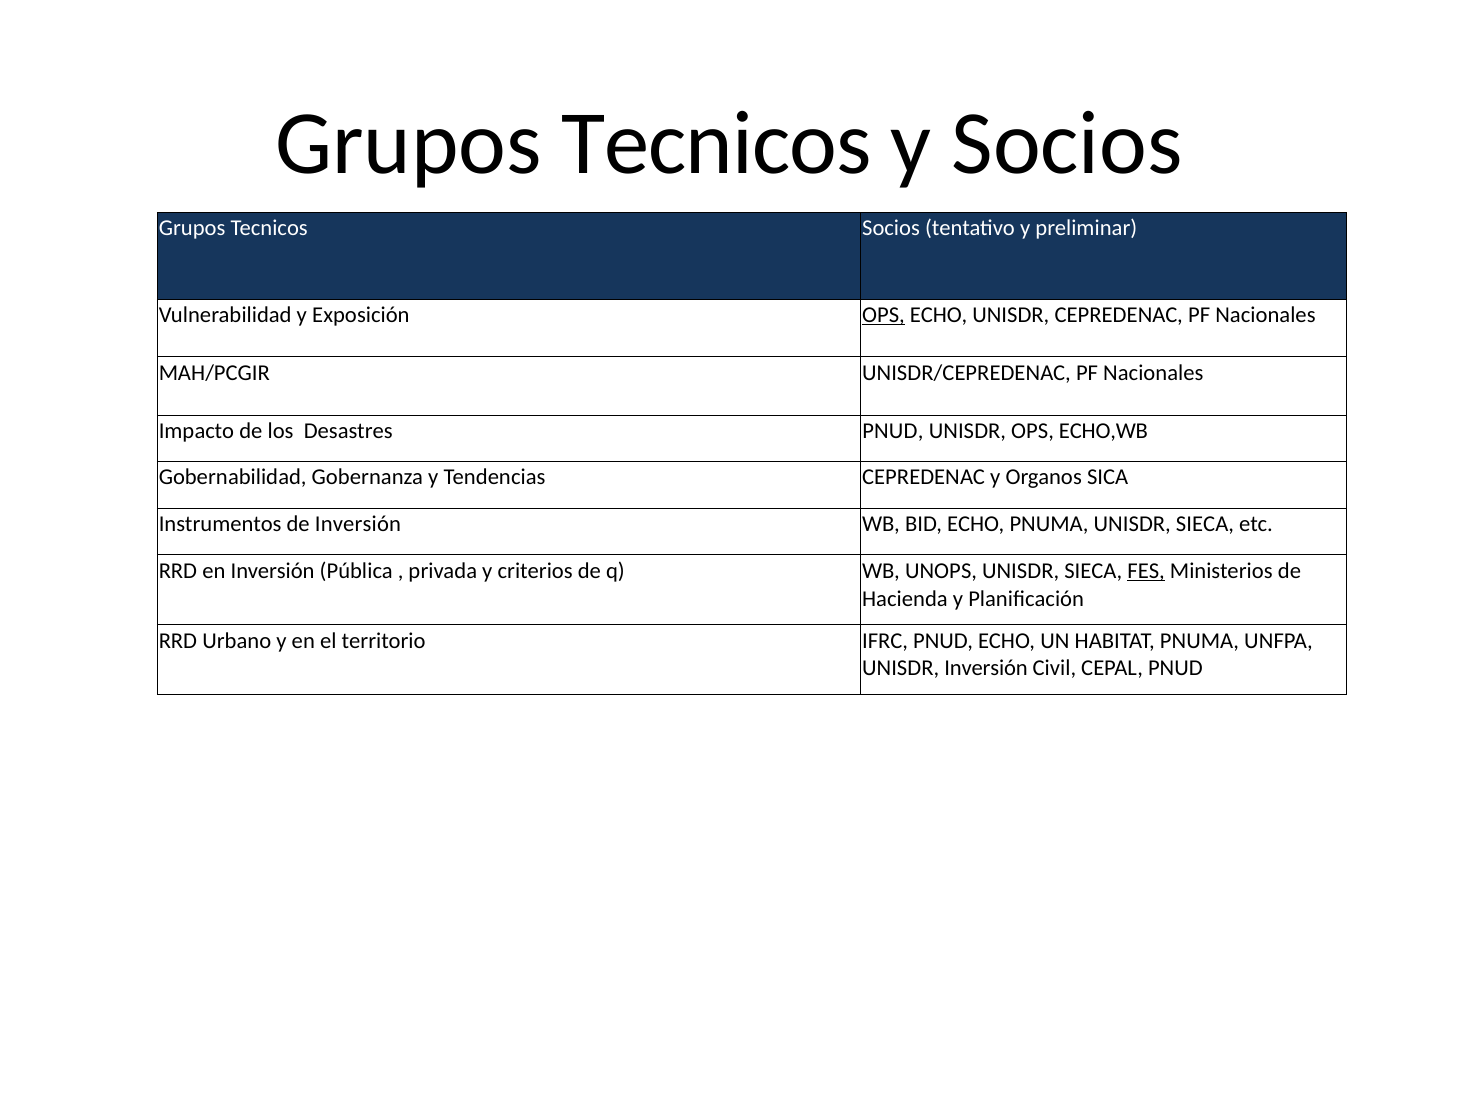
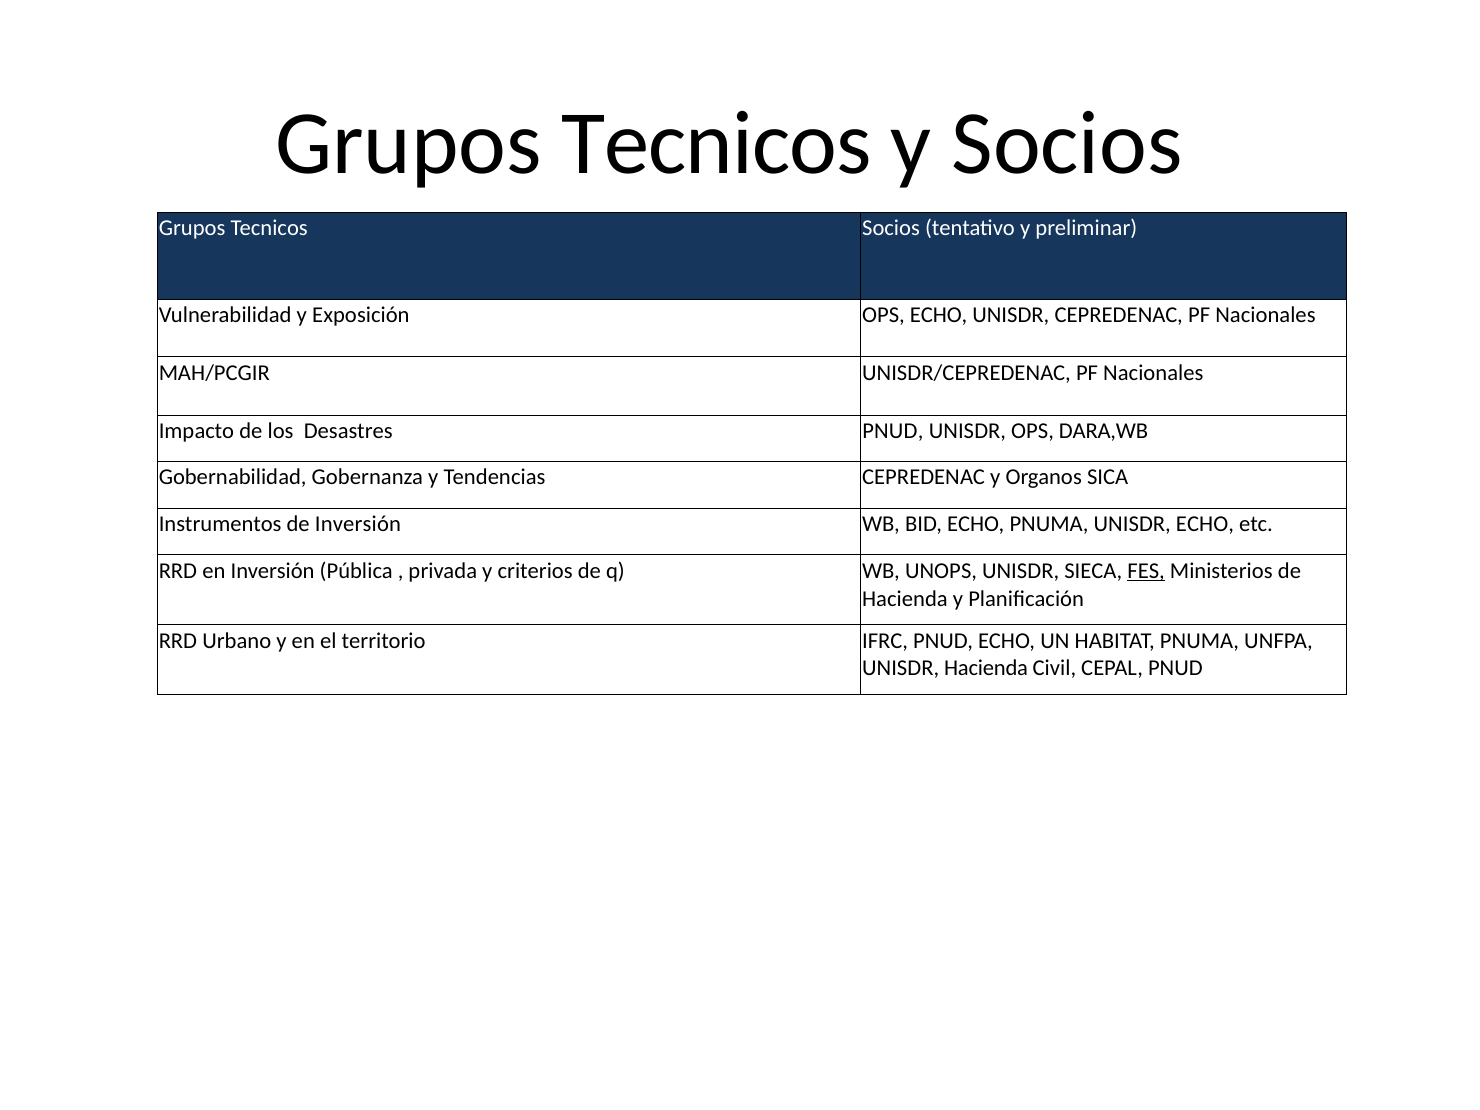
OPS underline: present -> none (883, 315)
ECHO,WB: ECHO,WB -> DARA,WB (1103, 431)
PNUMA UNISDR SIECA: SIECA -> ECHO (1205, 524)
UNISDR Inversión: Inversión -> Hacienda (986, 669)
